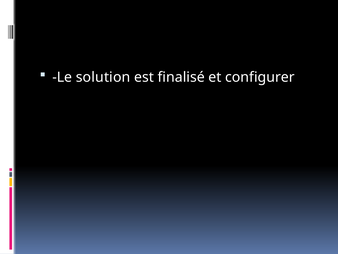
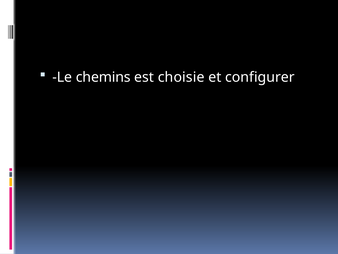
solution: solution -> chemins (103, 77)
finalisé: finalisé -> choisie (181, 77)
